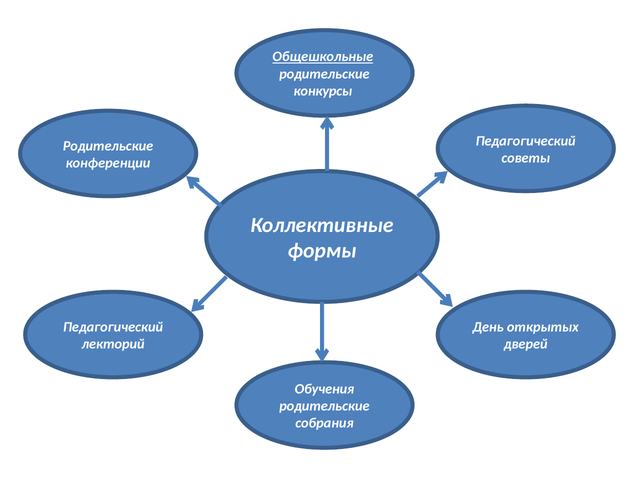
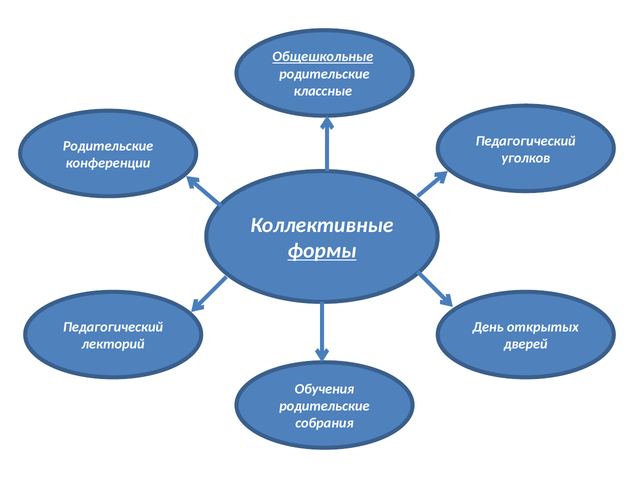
конкурсы: конкурсы -> классные (323, 91)
советы: советы -> уголков (526, 158)
формы underline: none -> present (322, 251)
